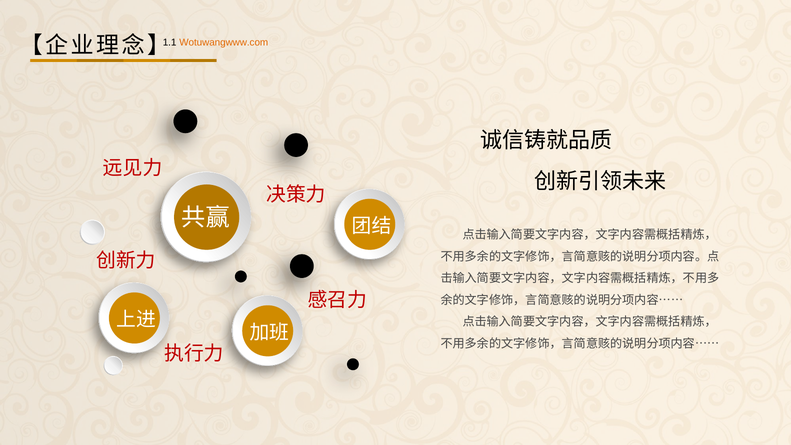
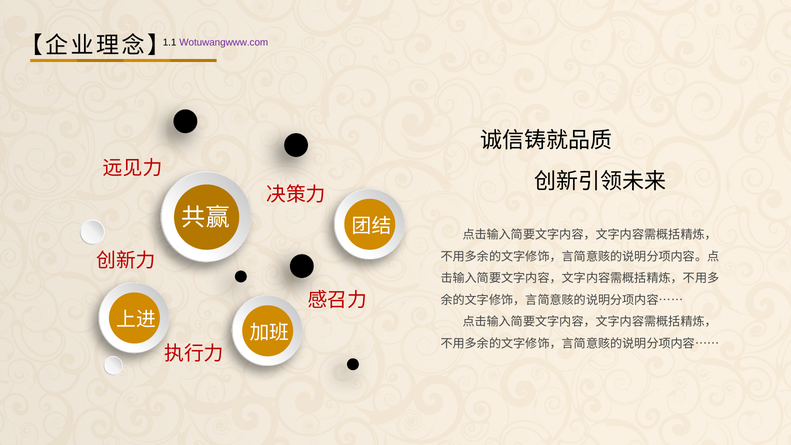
Wotuwangwww.com colour: orange -> purple (224, 42)
